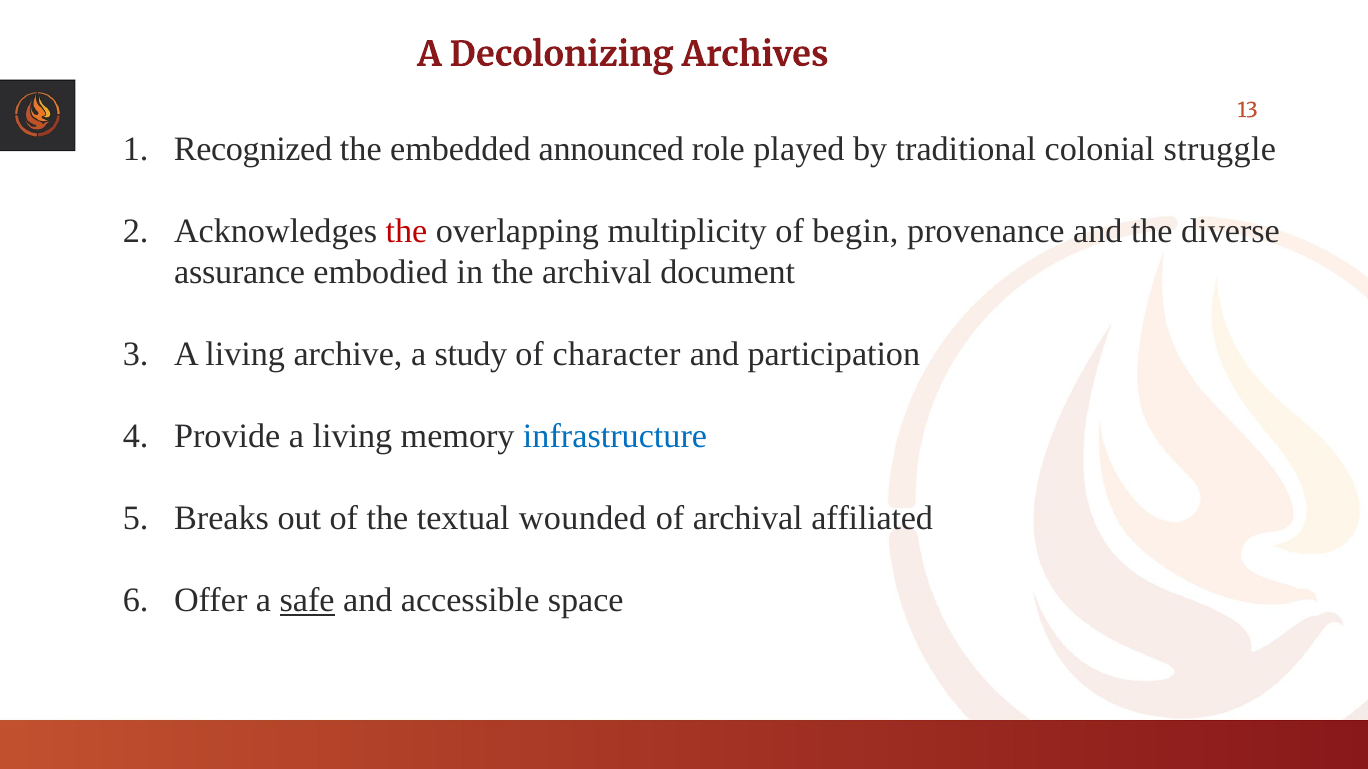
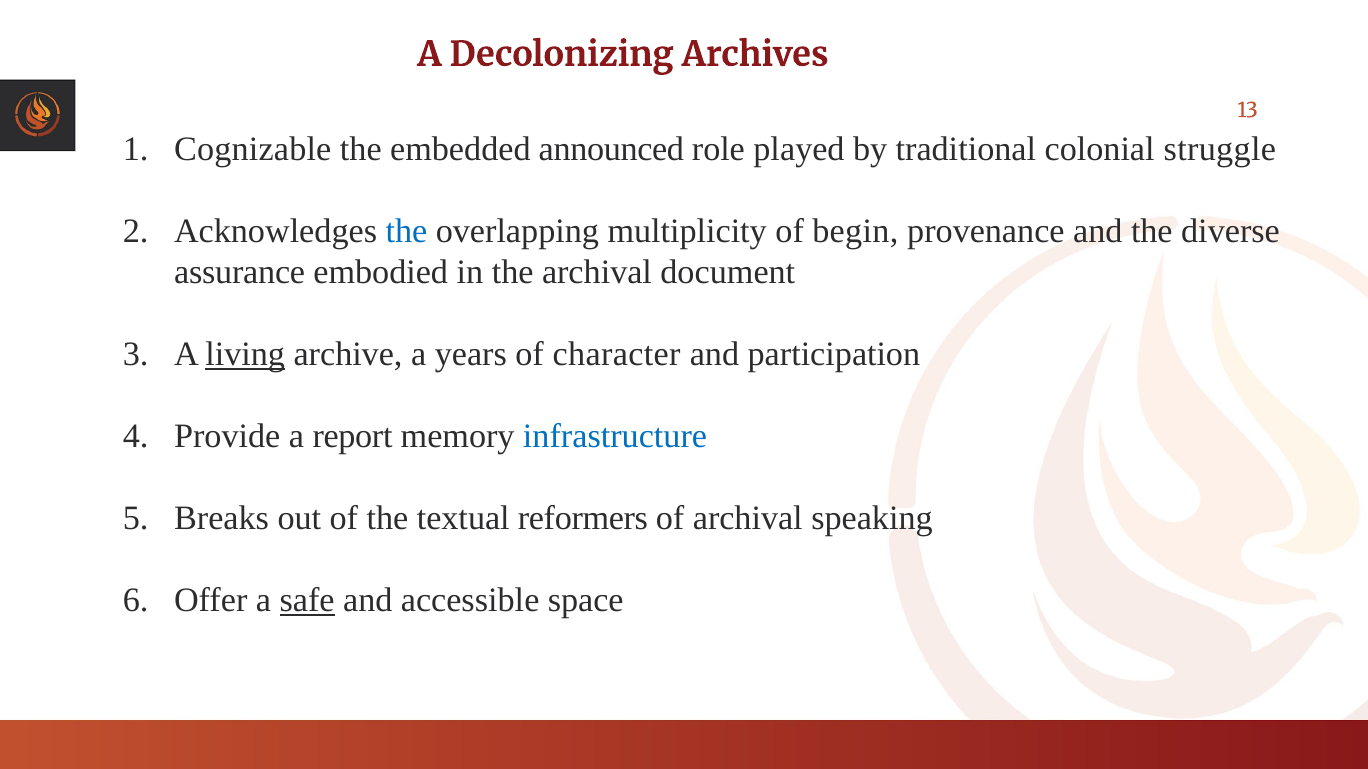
Recognized: Recognized -> Cognizable (253, 149)
the colour: red -> blue (406, 231)
living underline: none -> present (245, 354)
study: study -> years (471, 354)
Provide a living: living -> report (353, 436)
wounded: wounded -> reformers (583, 518)
affiliated: affiliated -> speaking (872, 518)
